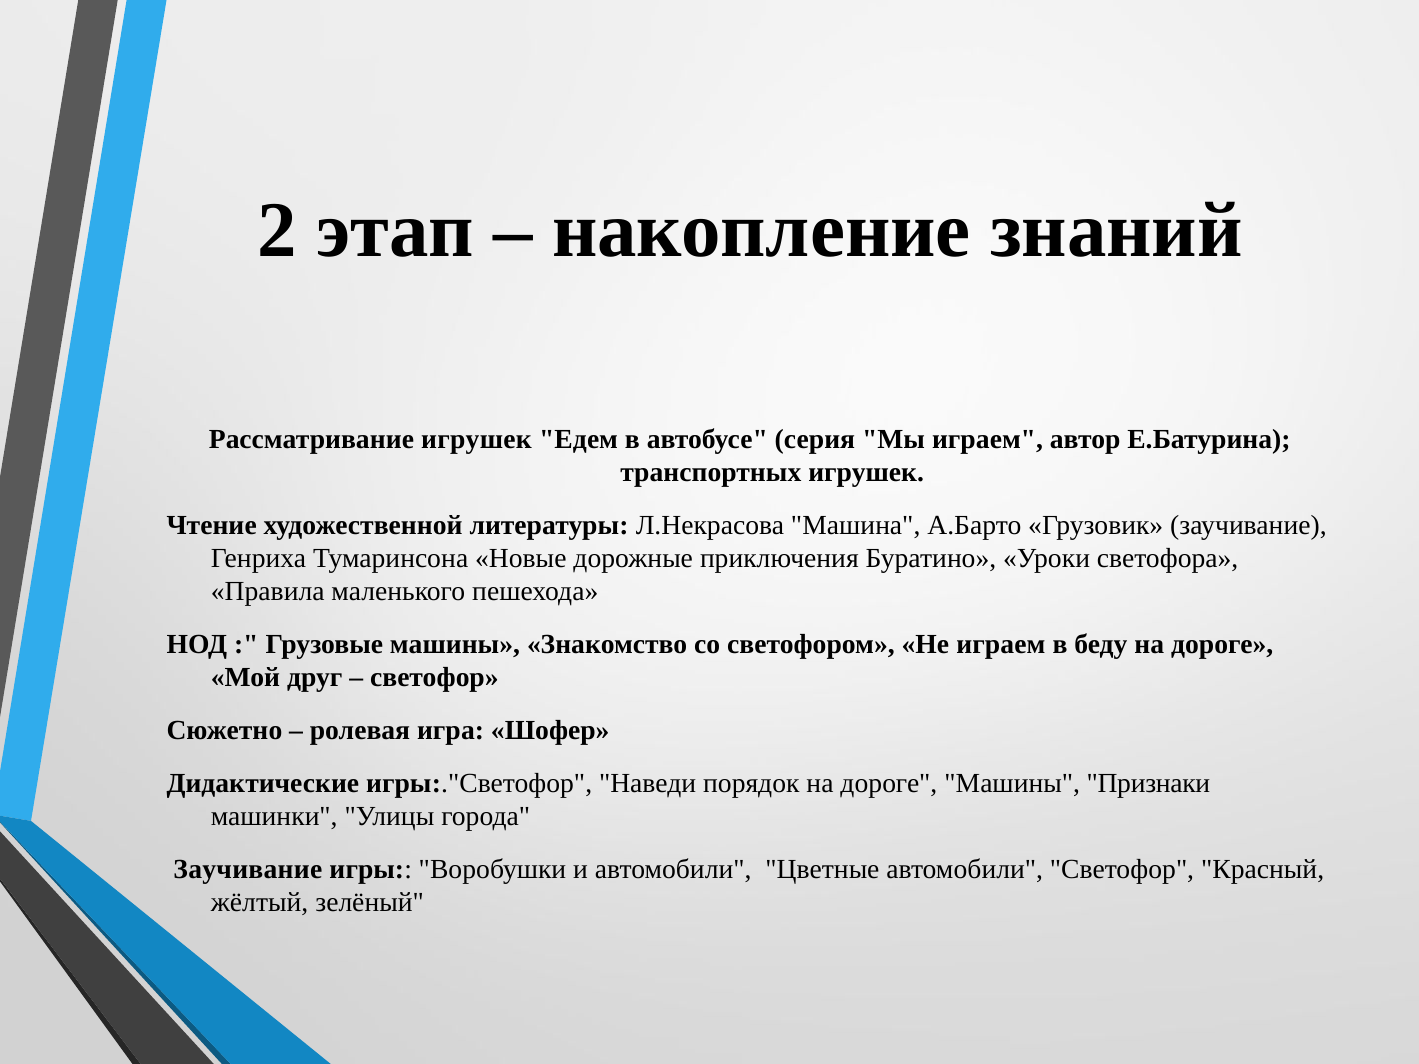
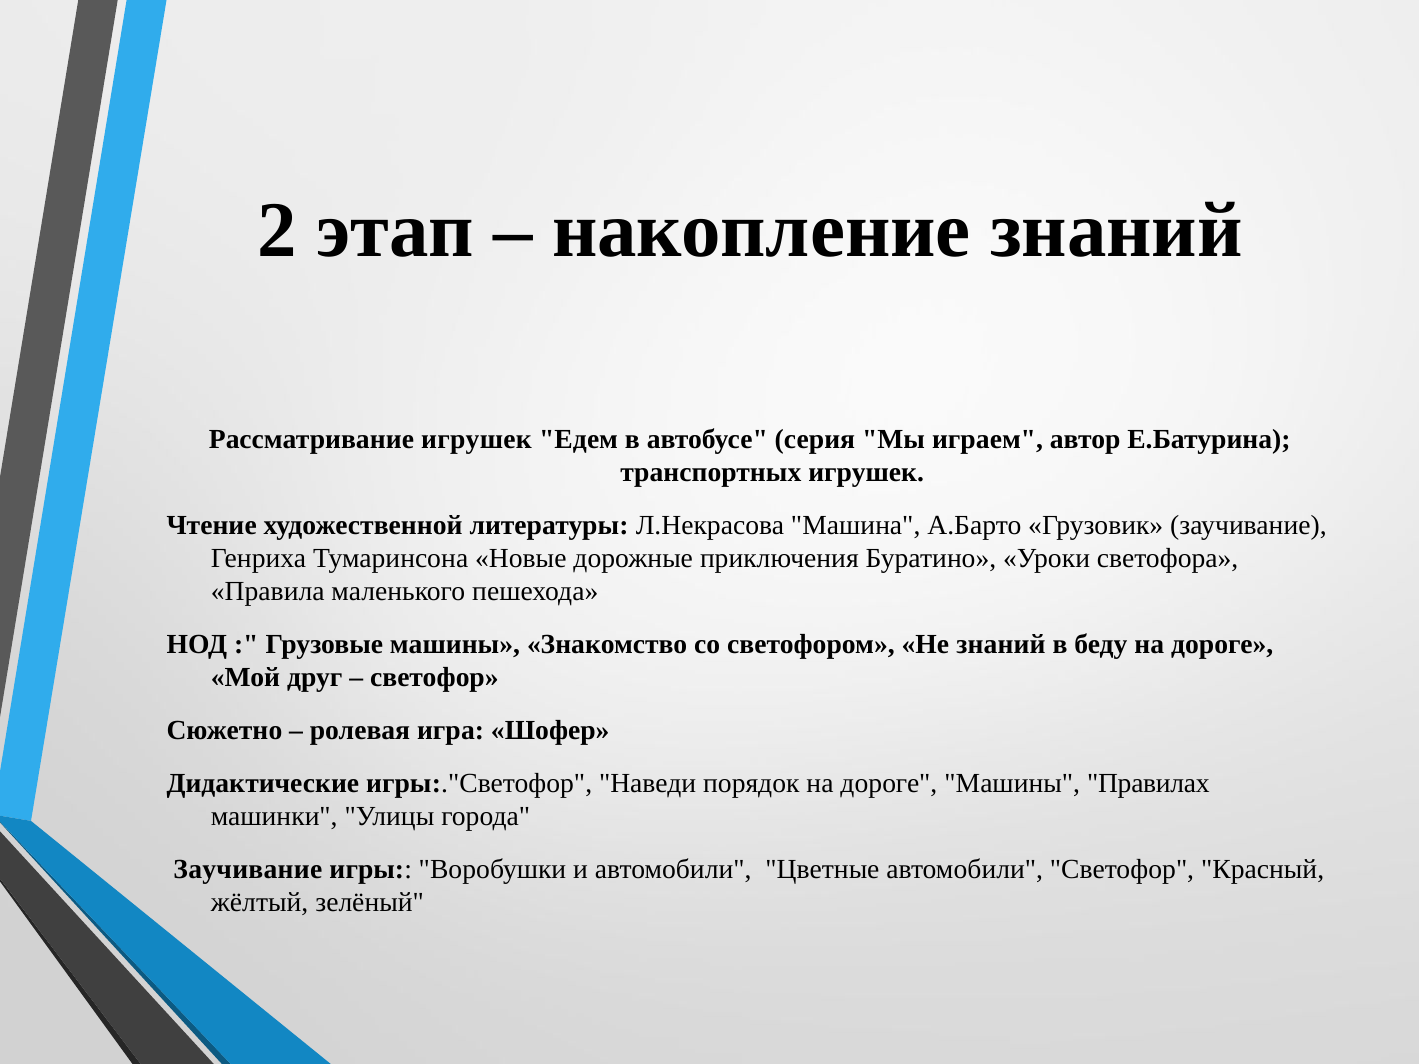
Не играем: играем -> знаний (1001, 644)
Признаки: Признаки -> Правилах (1148, 783)
